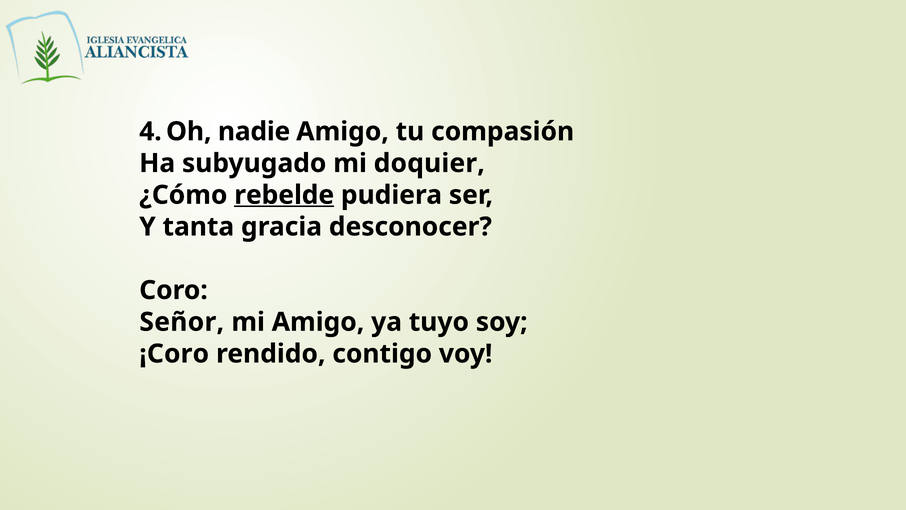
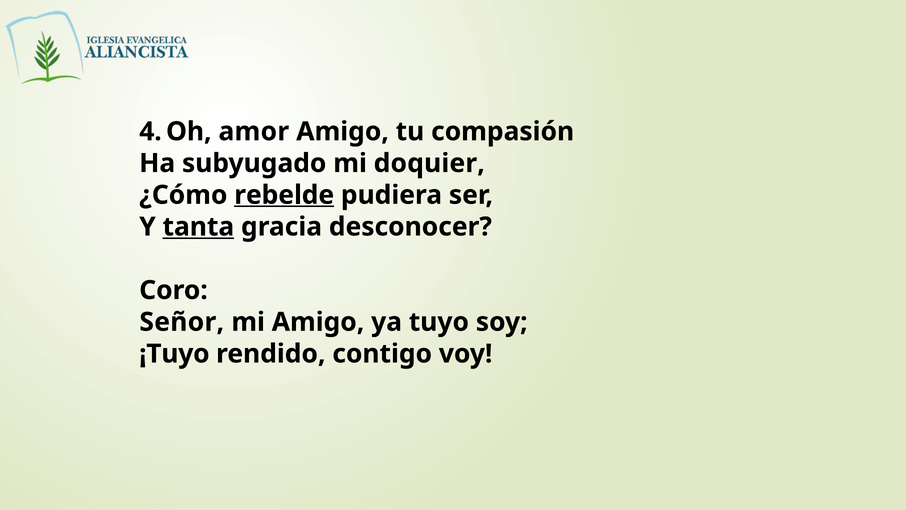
nadie: nadie -> amor (254, 131)
tanta underline: none -> present (198, 227)
¡Coro: ¡Coro -> ¡Tuyo (174, 354)
